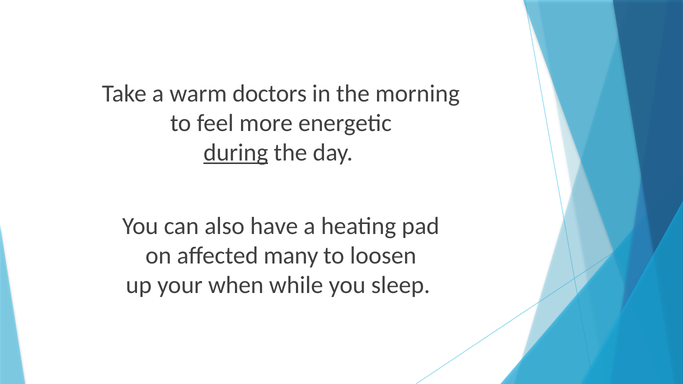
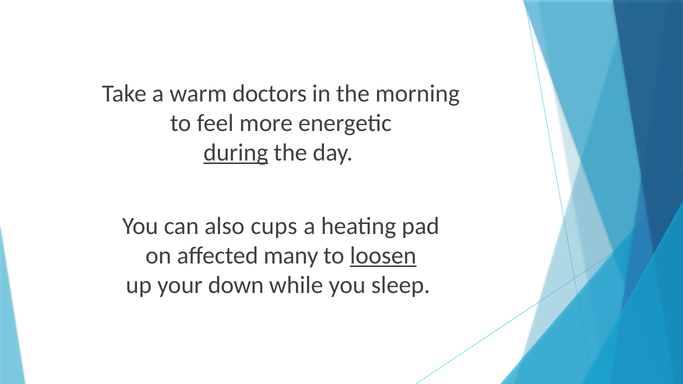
have: have -> cups (274, 226)
loosen underline: none -> present (383, 256)
when: when -> down (236, 285)
